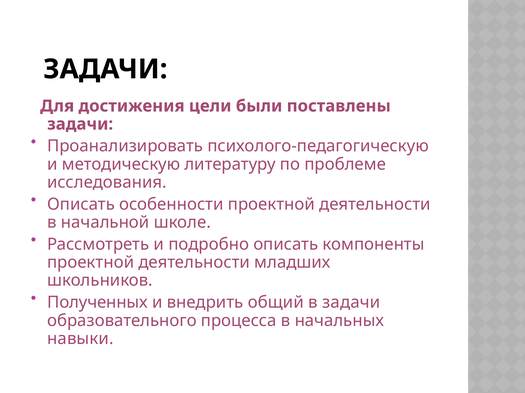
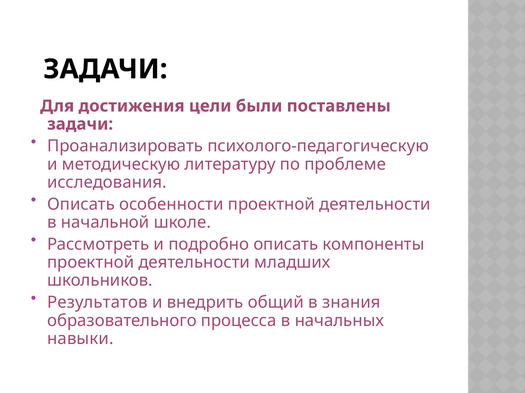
Полученных: Полученных -> Результатов (97, 303)
в задачи: задачи -> знания (351, 303)
